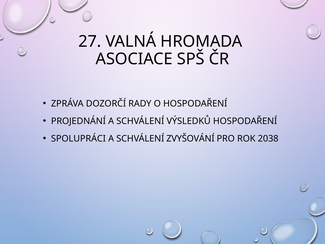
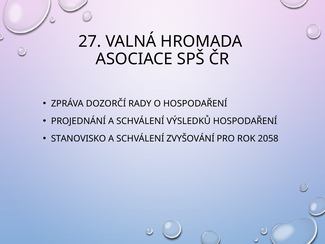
SPOLUPRÁCI: SPOLUPRÁCI -> STANOVISKO (78, 139)
2038: 2038 -> 2058 (268, 139)
